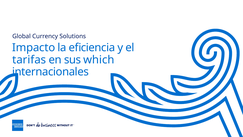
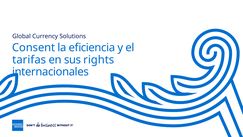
Impacto: Impacto -> Consent (34, 48)
which: which -> rights (99, 60)
